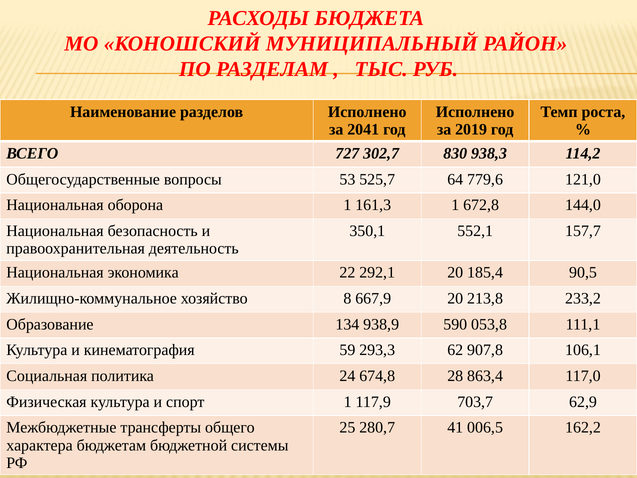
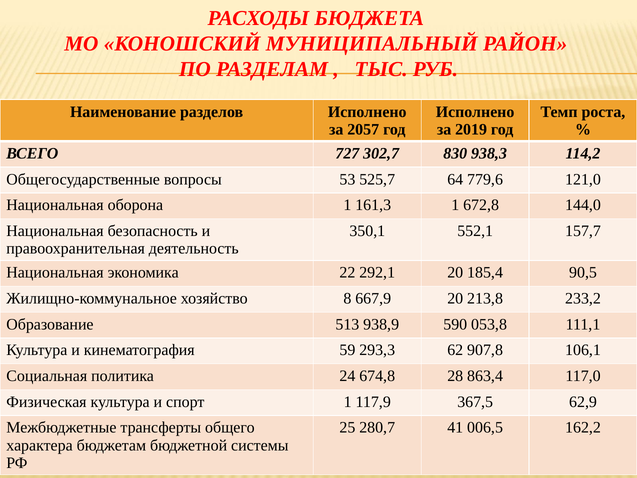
2041: 2041 -> 2057 (363, 129)
134: 134 -> 513 (347, 324)
703,7: 703,7 -> 367,5 (475, 402)
